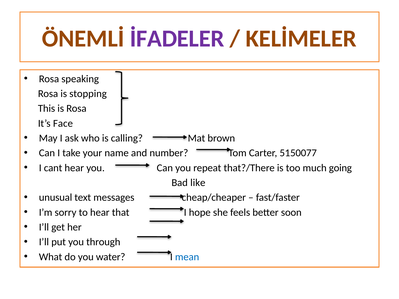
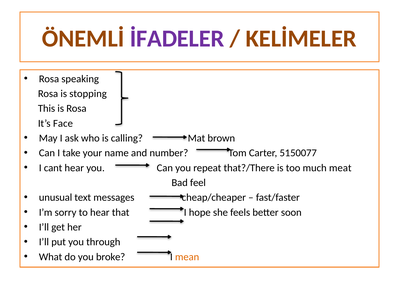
going: going -> meat (340, 168)
like: like -> feel (198, 183)
water: water -> broke (111, 257)
mean colour: blue -> orange (187, 257)
